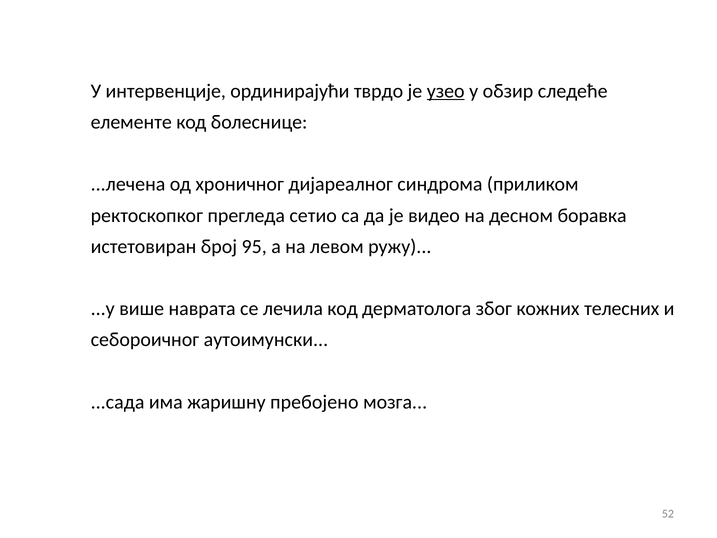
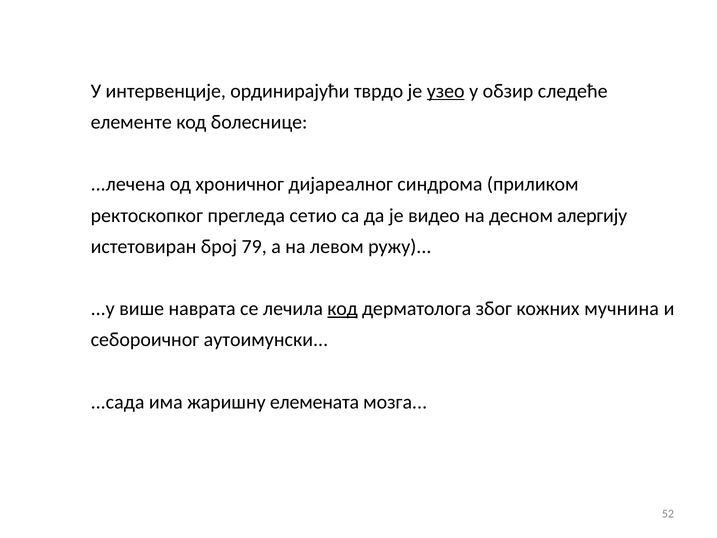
боравка: боравка -> алергију (592, 215)
95: 95 -> 79 (254, 246)
код underline: none -> present (343, 309)
телесних: телесних -> мучнина (622, 309)
пребојено: пребојено -> елемената (315, 402)
